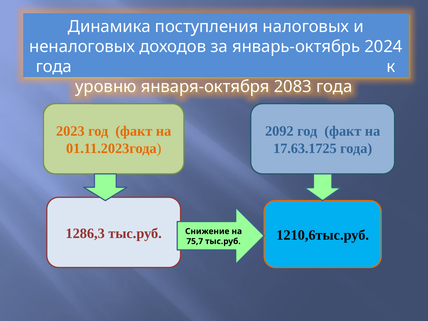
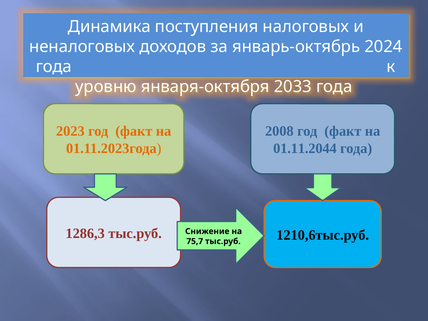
2083: 2083 -> 2033 (293, 87)
2092: 2092 -> 2008 (279, 131)
17.63.1725: 17.63.1725 -> 01.11.2044 (305, 148)
